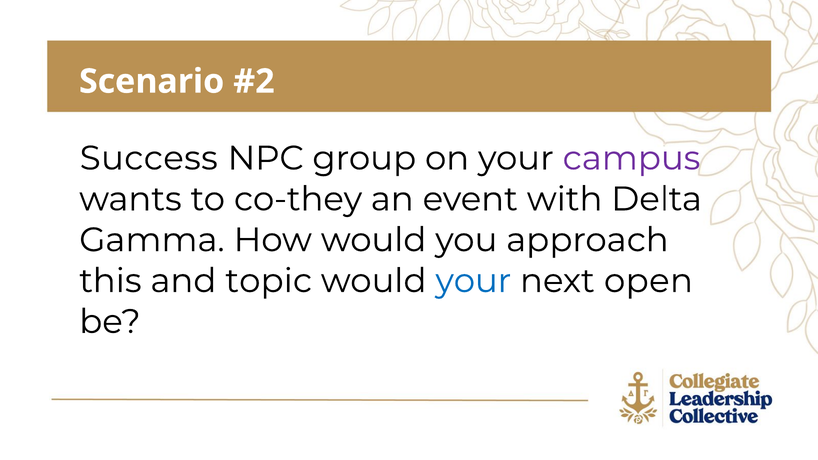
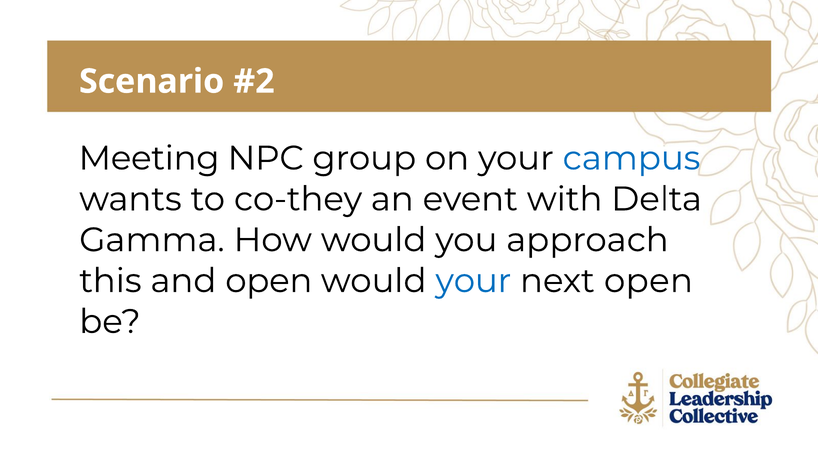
Success: Success -> Meeting (149, 158)
campus colour: purple -> blue (631, 158)
and topic: topic -> open (269, 281)
